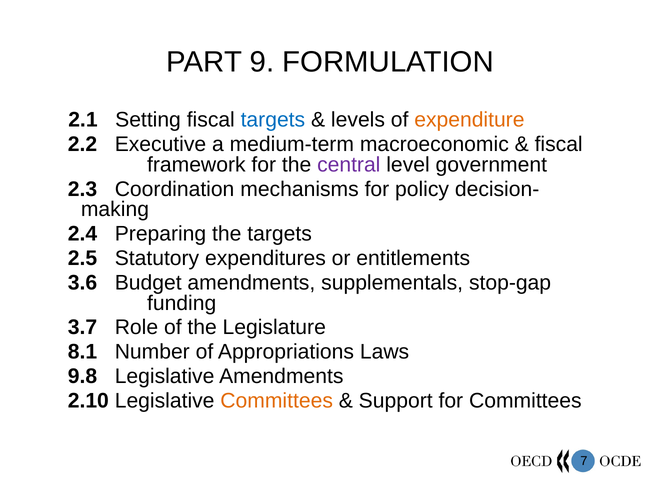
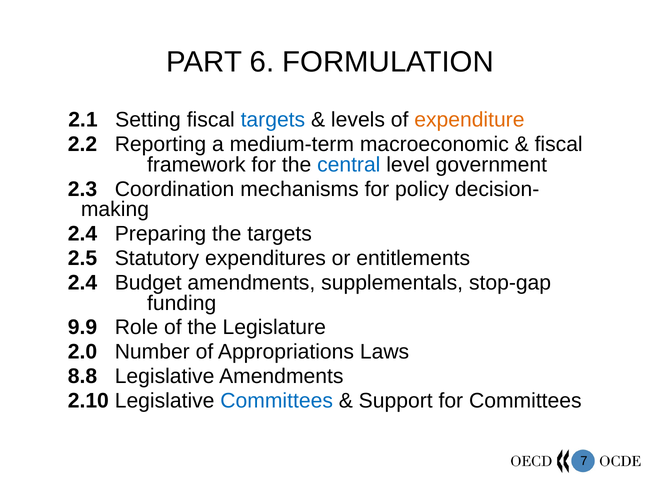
9: 9 -> 6 (262, 62)
Executive: Executive -> Reporting (160, 144)
central colour: purple -> blue (349, 165)
3.6: 3.6 -> 2.4 (83, 283)
3.7: 3.7 -> 9.9 (83, 327)
8.1: 8.1 -> 2.0 (83, 352)
9.8: 9.8 -> 8.8 (83, 376)
Committees colour: orange -> blue (277, 401)
